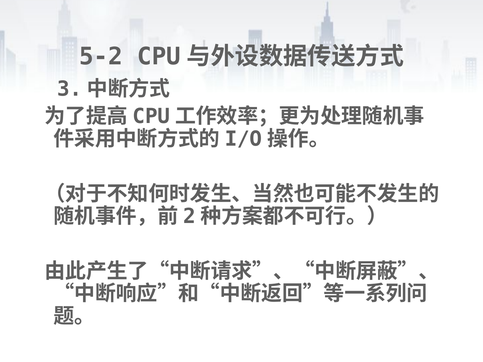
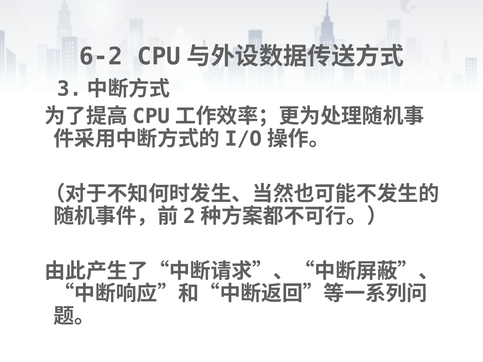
5-2: 5-2 -> 6-2 (101, 57)
